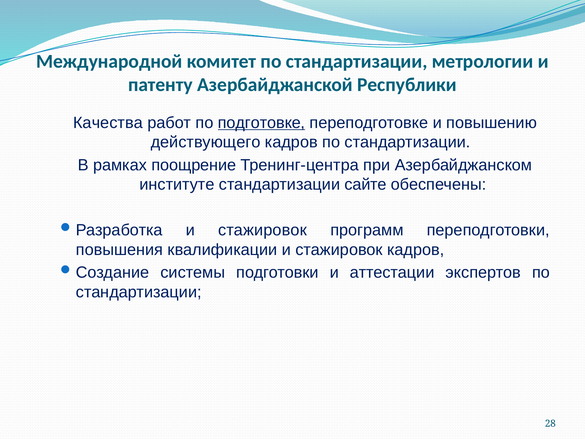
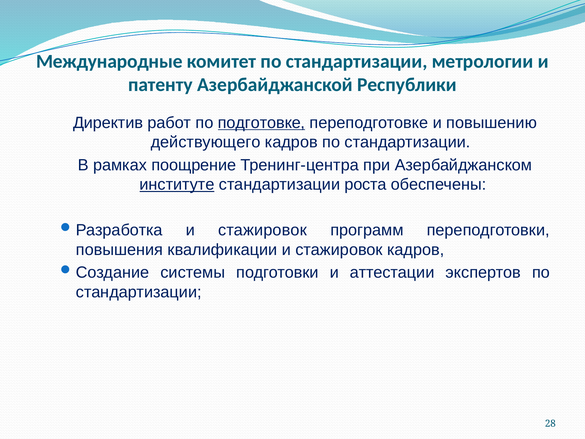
Международной: Международной -> Международные (109, 61)
Качества: Качества -> Директив (108, 123)
институте underline: none -> present (177, 184)
сайте: сайте -> роста (366, 184)
